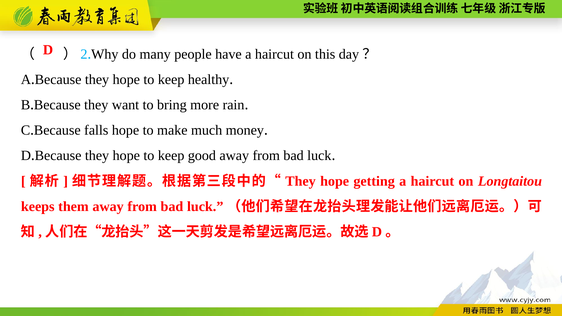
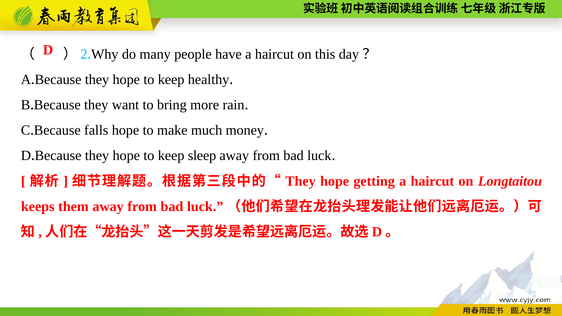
good: good -> sleep (202, 156)
